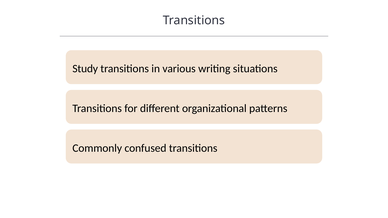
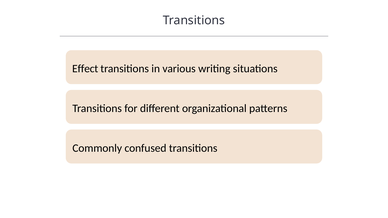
Study: Study -> Effect (85, 69)
